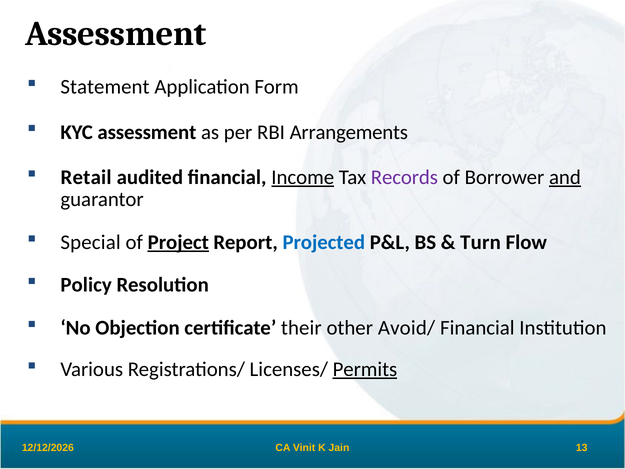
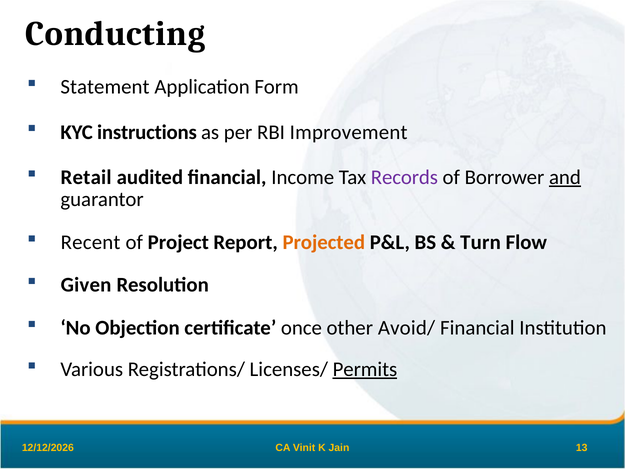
Assessment: Assessment -> Conducting (115, 34)
KYC assessment: assessment -> instructions (147, 132)
Arrangements: Arrangements -> Improvement (349, 132)
Income underline: present -> none (303, 177)
Special: Special -> Recent (91, 242)
Project underline: present -> none (178, 242)
Projected colour: blue -> orange (324, 242)
Policy: Policy -> Given (86, 285)
their: their -> once (301, 328)
